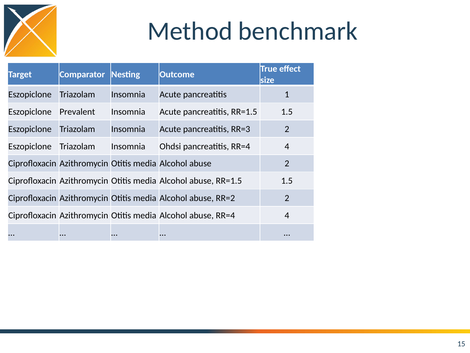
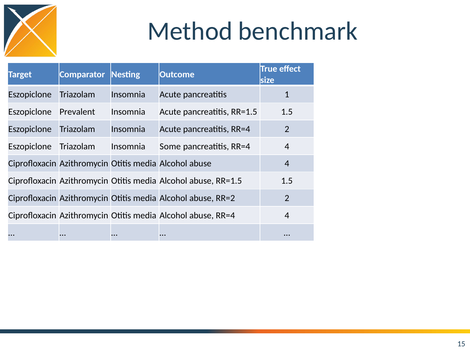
Acute pancreatitis RR=3: RR=3 -> RR=4 (241, 129)
Ohdsi: Ohdsi -> Some (170, 146)
abuse 2: 2 -> 4 (287, 163)
